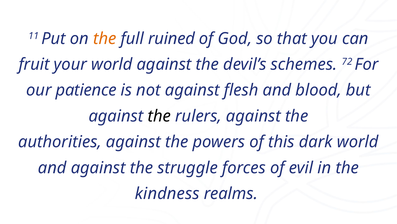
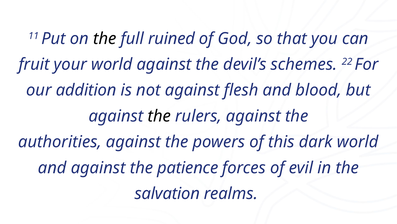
the colour: orange -> black (105, 38)
72: 72 -> 22 (347, 62)
patience: patience -> addition (86, 90)
struggle: struggle -> patience (188, 167)
kindness: kindness -> salvation (167, 193)
